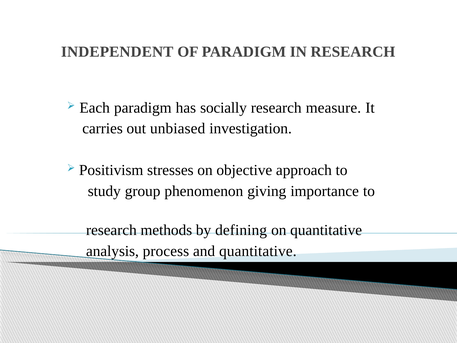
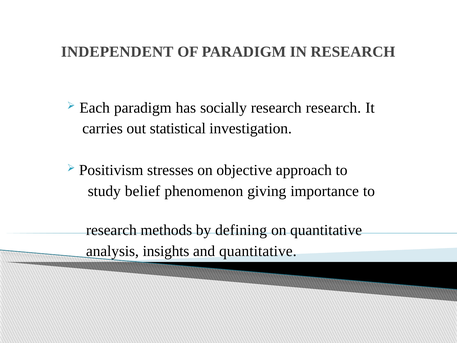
research measure: measure -> research (333, 108)
unbiased: unbiased -> statistical (178, 128)
group: group -> belief (143, 191)
process: process -> insights (166, 251)
